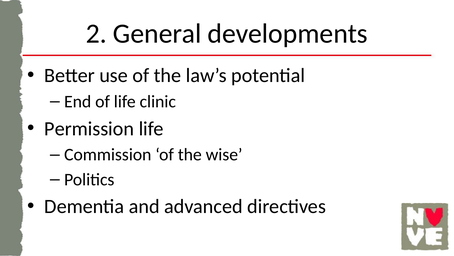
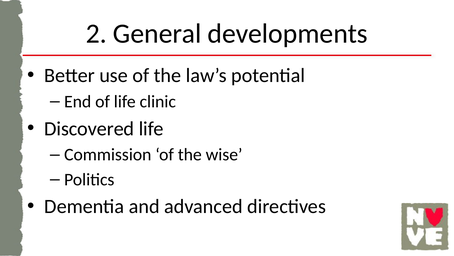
Permission: Permission -> Discovered (89, 128)
